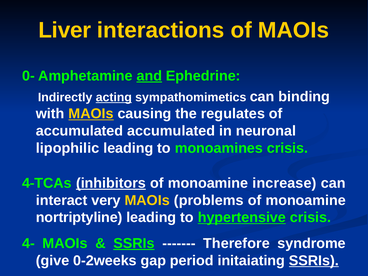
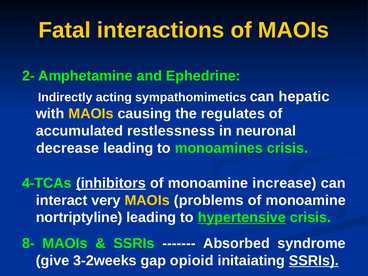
Liver: Liver -> Fatal (65, 30)
0-: 0- -> 2- (28, 76)
and underline: present -> none (149, 76)
acting underline: present -> none (114, 97)
binding: binding -> hepatic (304, 97)
MAOIs underline: present -> none (91, 114)
accumulated accumulated: accumulated -> restlessness (171, 131)
lipophilic: lipophilic -> decrease (68, 148)
4-: 4- -> 8- (28, 243)
SSRIs underline: present -> none (134, 243)
Therefore: Therefore -> Absorbed (237, 243)
0-2weeks: 0-2weeks -> 3-2weeks (105, 261)
period: period -> opioid (192, 261)
